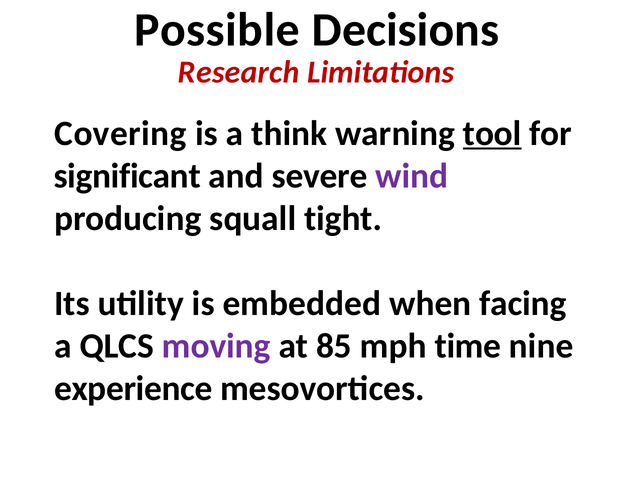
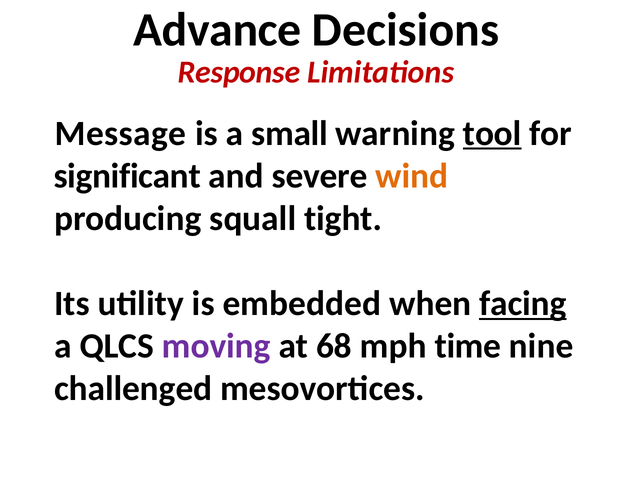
Possible: Possible -> Advance (217, 30)
Research: Research -> Response (239, 72)
Covering: Covering -> Message (120, 133)
think: think -> small (290, 133)
wind colour: purple -> orange (412, 176)
facing underline: none -> present (523, 303)
85: 85 -> 68 (334, 346)
experience: experience -> challenged (133, 388)
